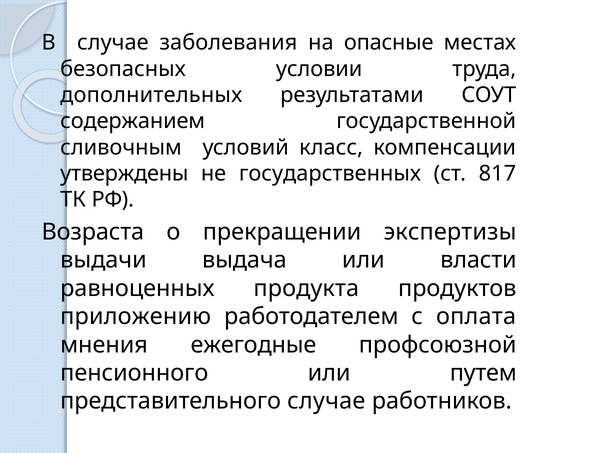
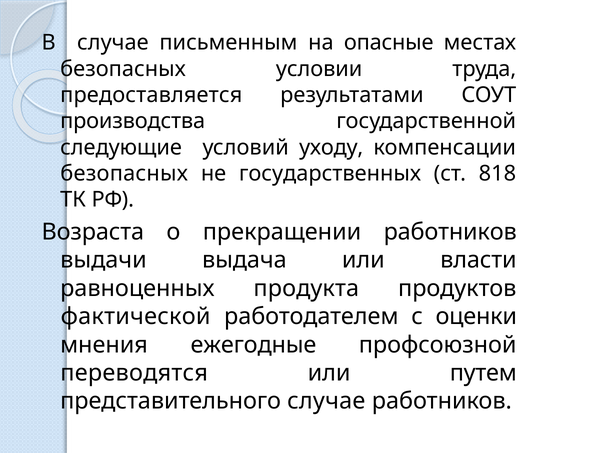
заболевания: заболевания -> письменным (228, 43)
дополнительных: дополнительных -> предоставляется (151, 95)
содержанием: содержанием -> производства (133, 121)
сливочным: сливочным -> следующие (121, 147)
класс: класс -> уходу (331, 147)
утверждены: утверждены -> безопасных (124, 173)
817: 817 -> 818 (497, 173)
прекращении экспертизы: экспертизы -> работников (450, 232)
приложению: приложению -> фактической (136, 316)
оплата: оплата -> оценки (476, 316)
пенсионного: пенсионного -> переводятся (134, 372)
